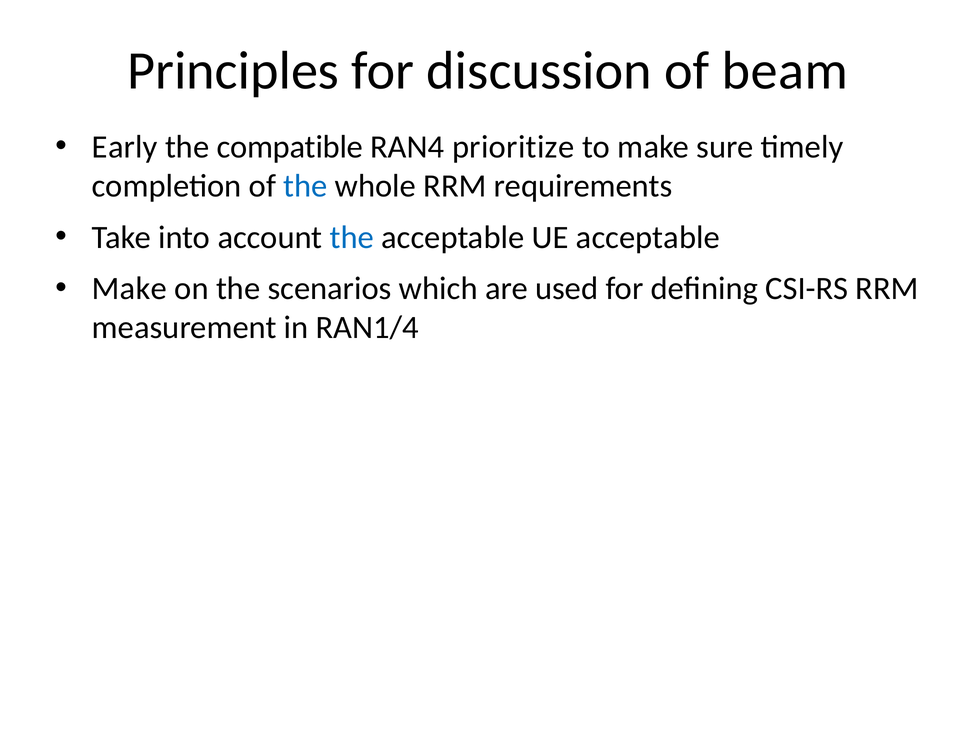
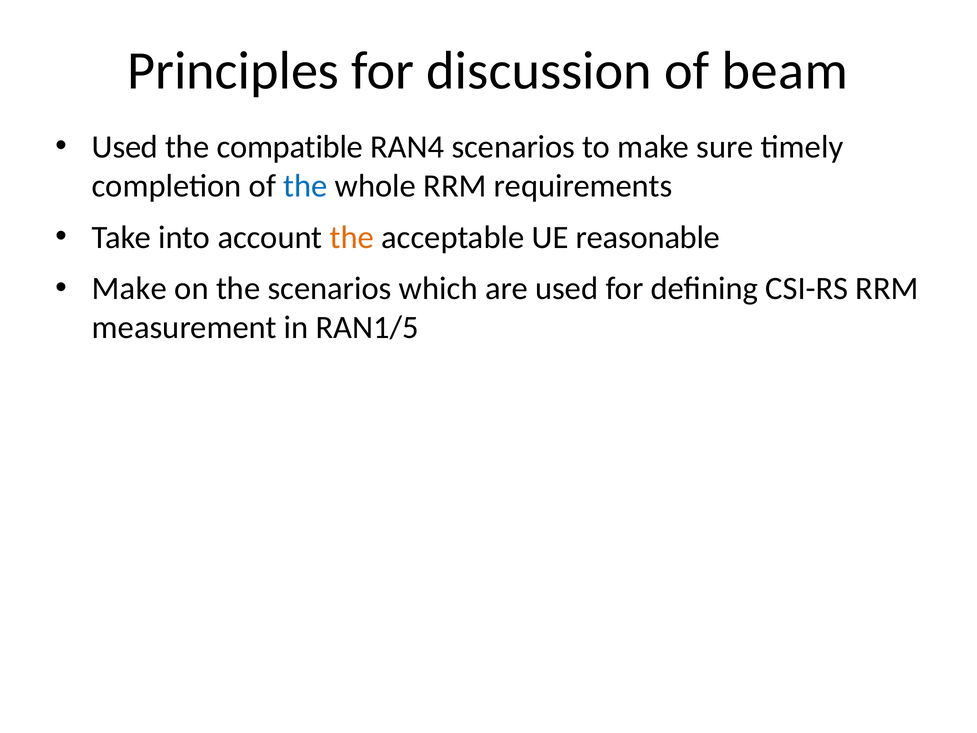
Early: Early -> Used (125, 147)
RAN4 prioritize: prioritize -> scenarios (513, 147)
the colour: blue -> orange (352, 237)
UE acceptable: acceptable -> reasonable (648, 237)
RAN1/4: RAN1/4 -> RAN1/5 (367, 328)
